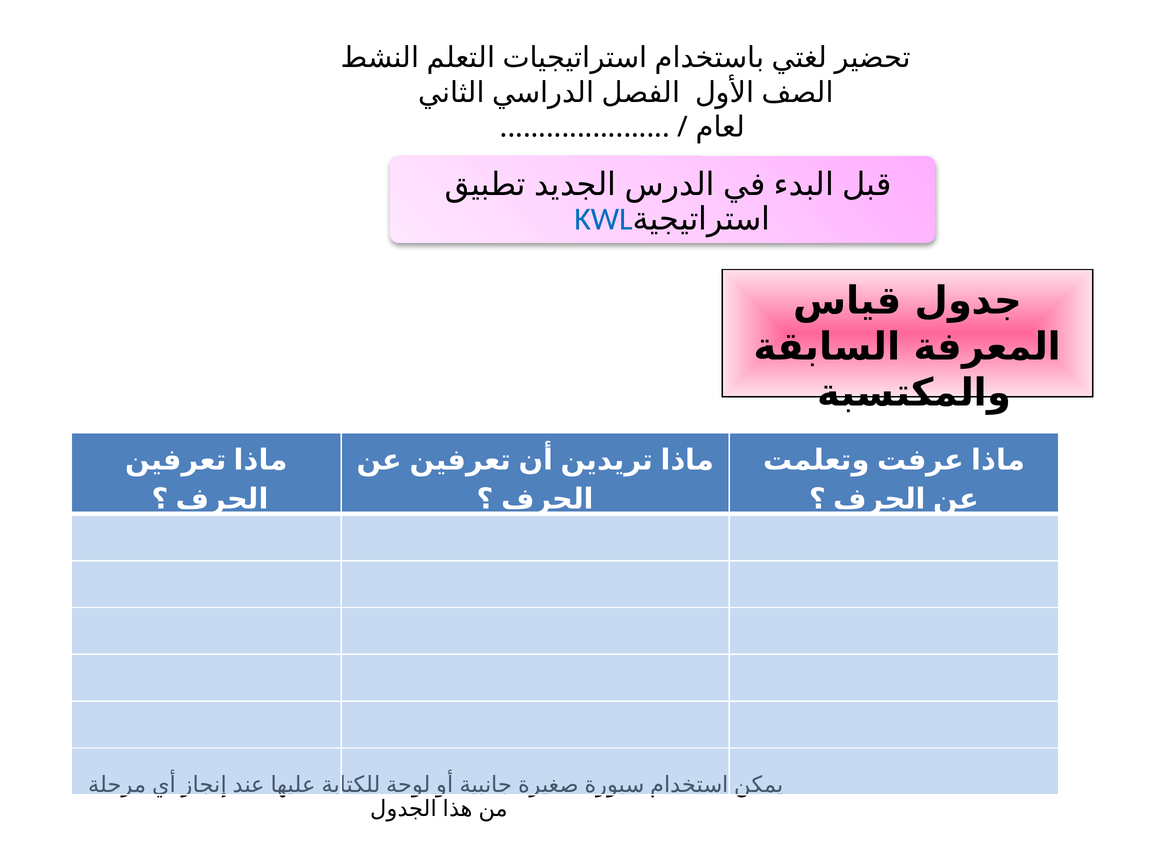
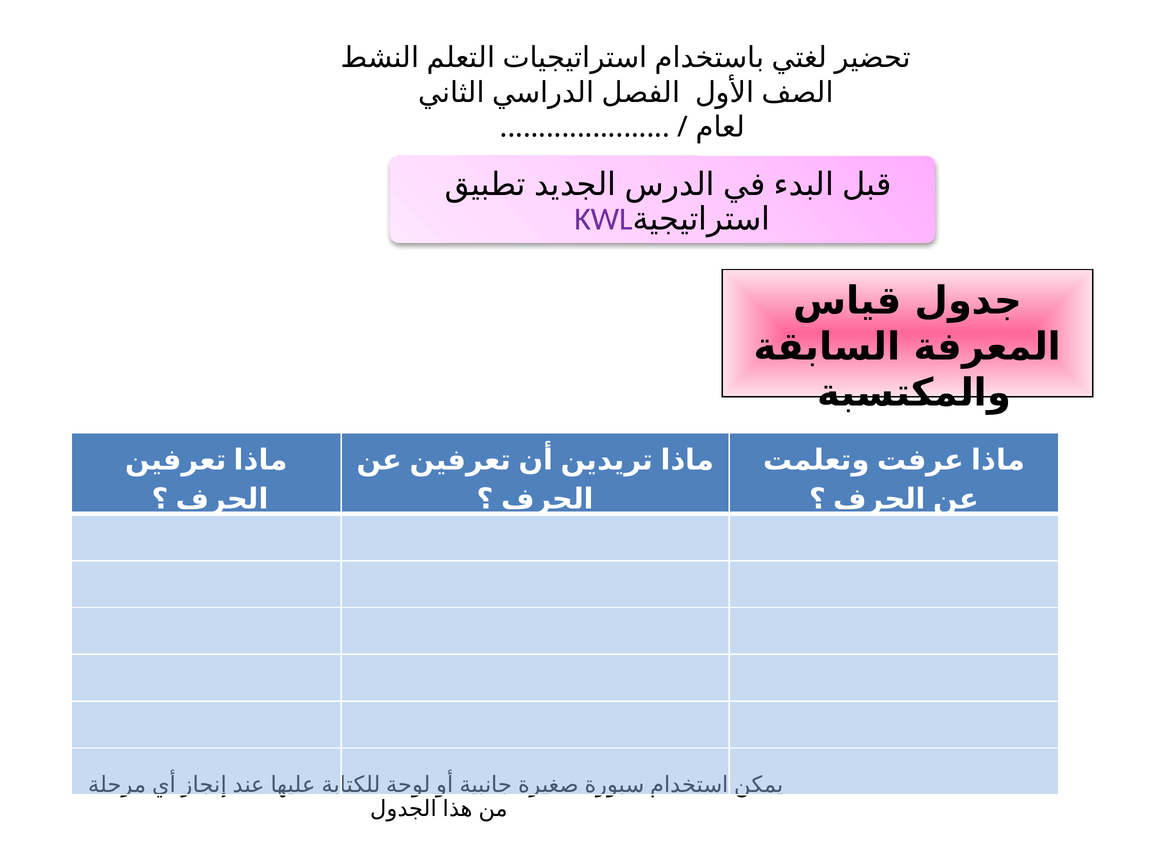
KWL colour: blue -> purple (603, 219)
